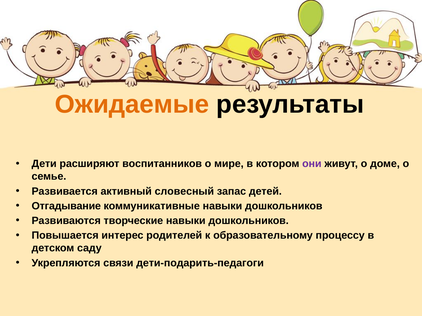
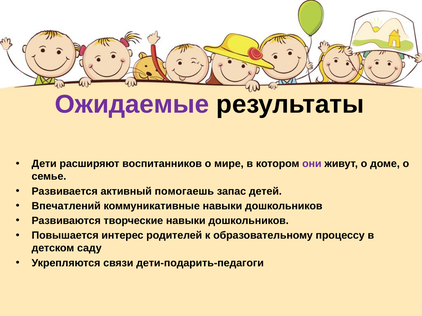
Ожидаемые colour: orange -> purple (132, 104)
словесный: словесный -> помогаешь (184, 192)
Отгадывание: Отгадывание -> Впечатлений (66, 206)
